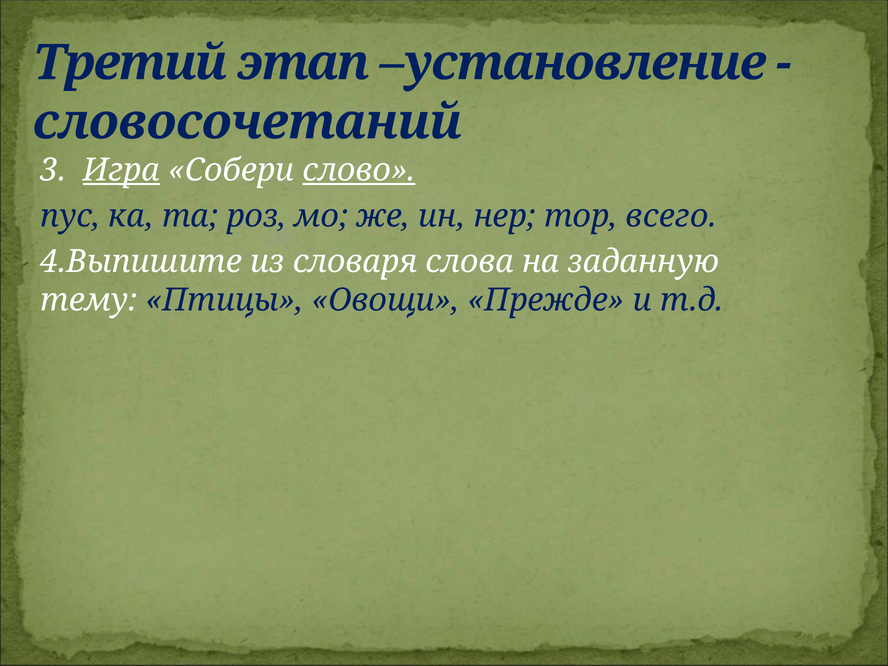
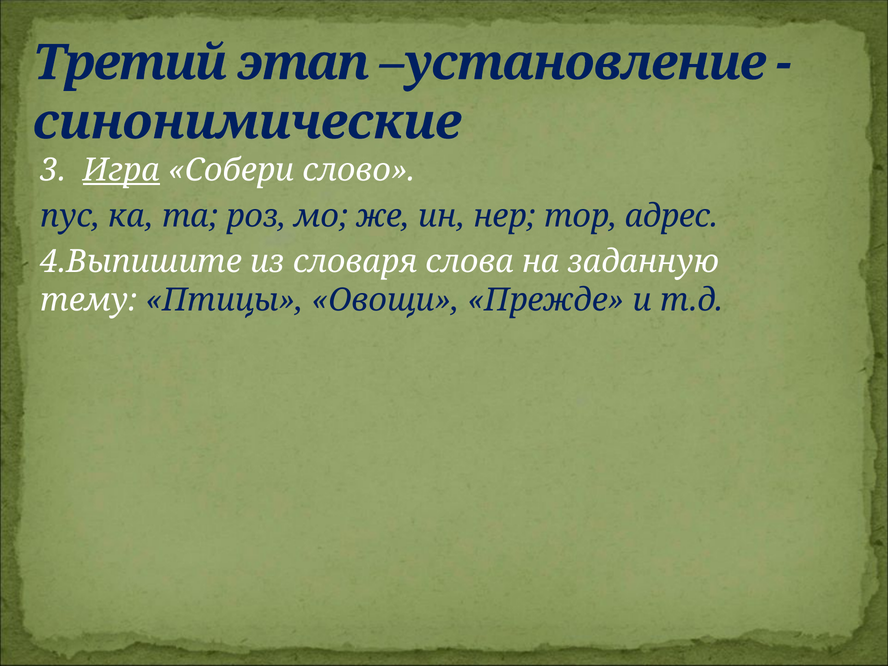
словосочетаний: словосочетаний -> синонимические (247, 122)
слово underline: present -> none (359, 170)
всего: всего -> адрес (672, 216)
